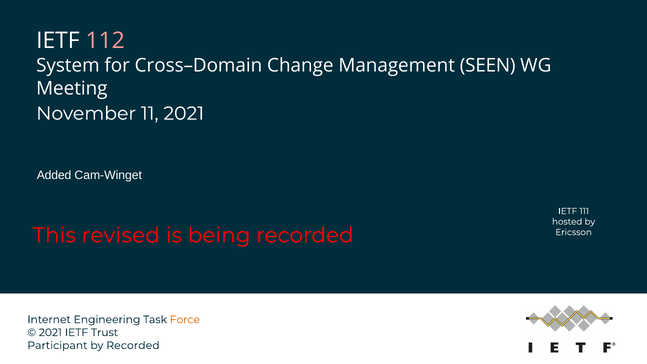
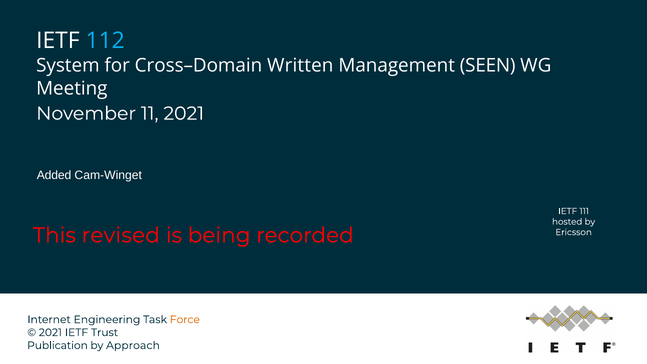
112 colour: pink -> light blue (105, 41)
Change: Change -> Written (300, 66)
Participant: Participant -> Publication (57, 345)
by Recorded: Recorded -> Approach (133, 345)
